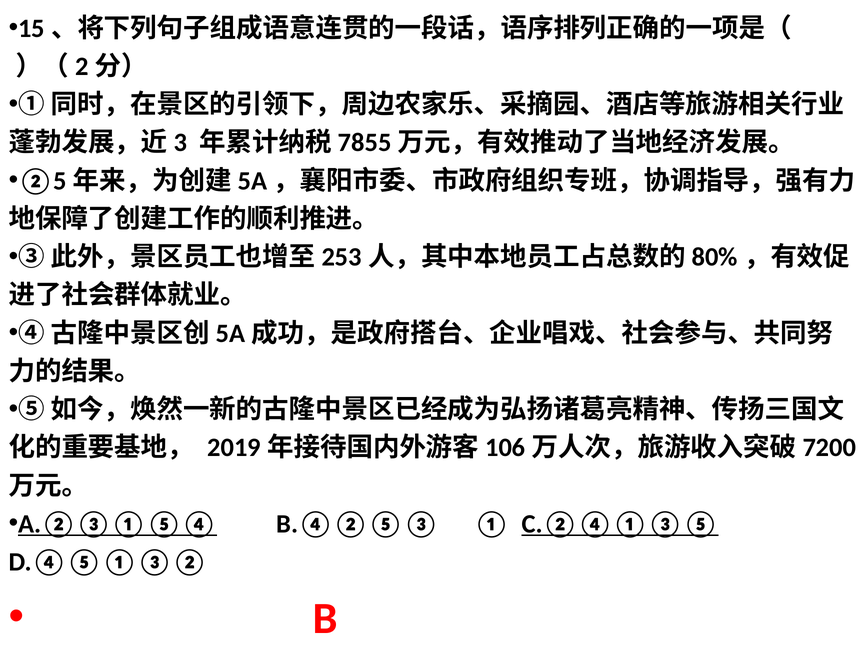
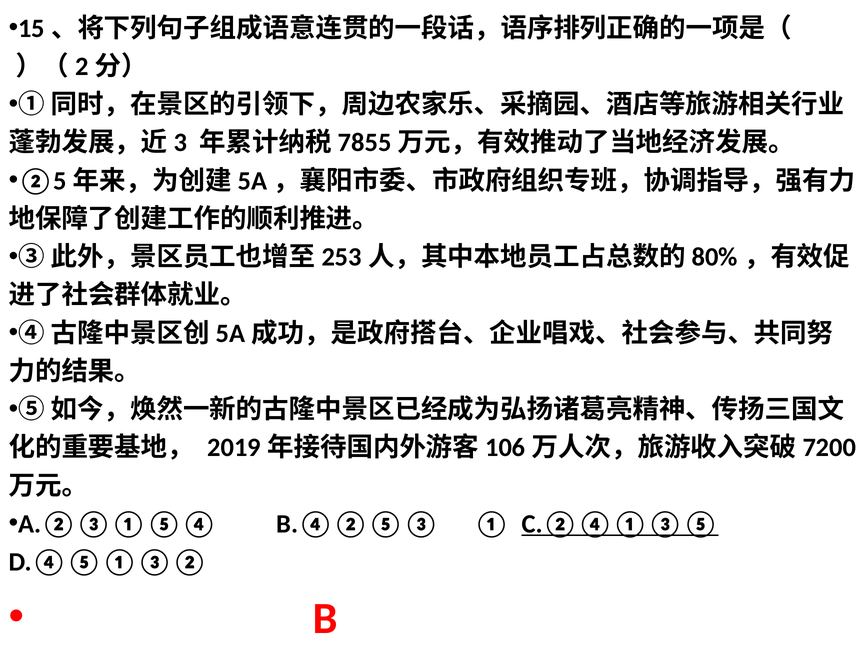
A.②③①⑤④ underline: present -> none (117, 524)
